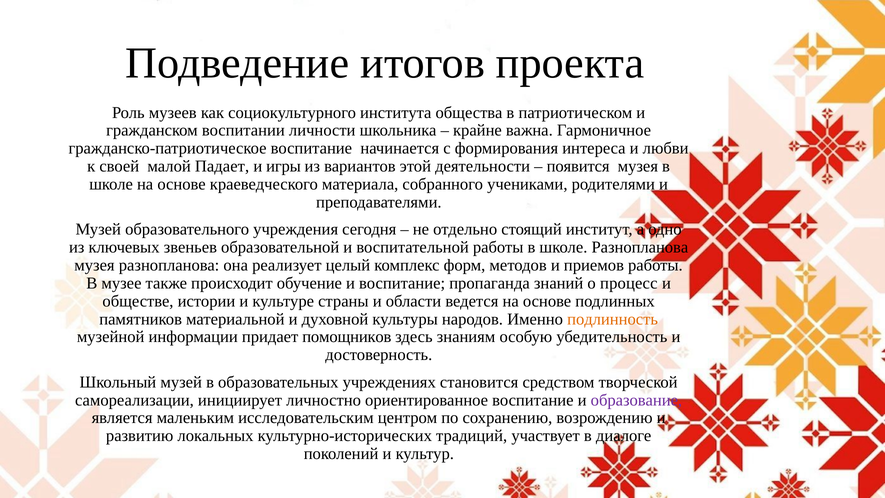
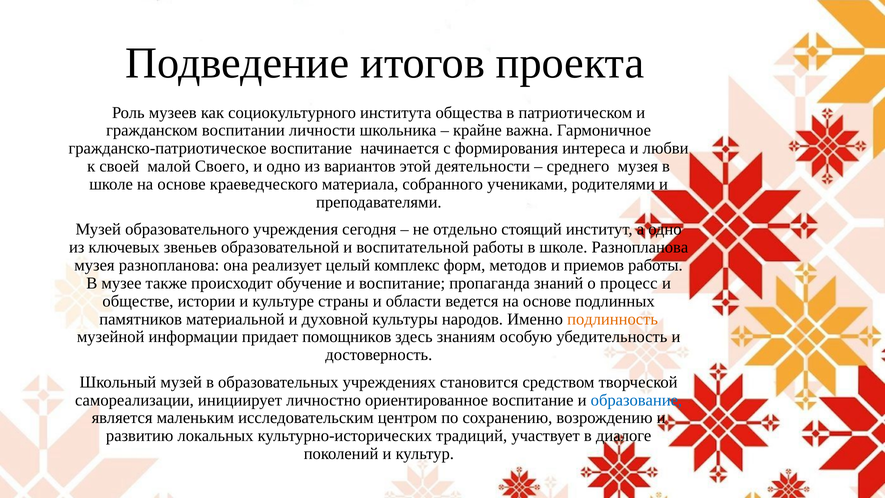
Падает: Падает -> Своего (222, 166)
и игры: игры -> одно (283, 166)
появится: появится -> среднего (578, 166)
образование colour: purple -> blue (636, 400)
